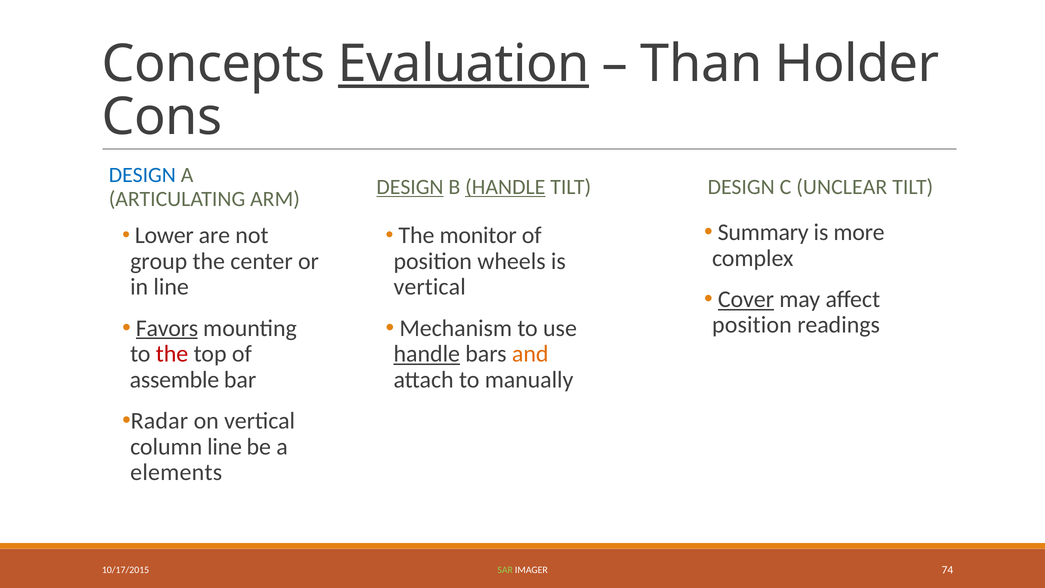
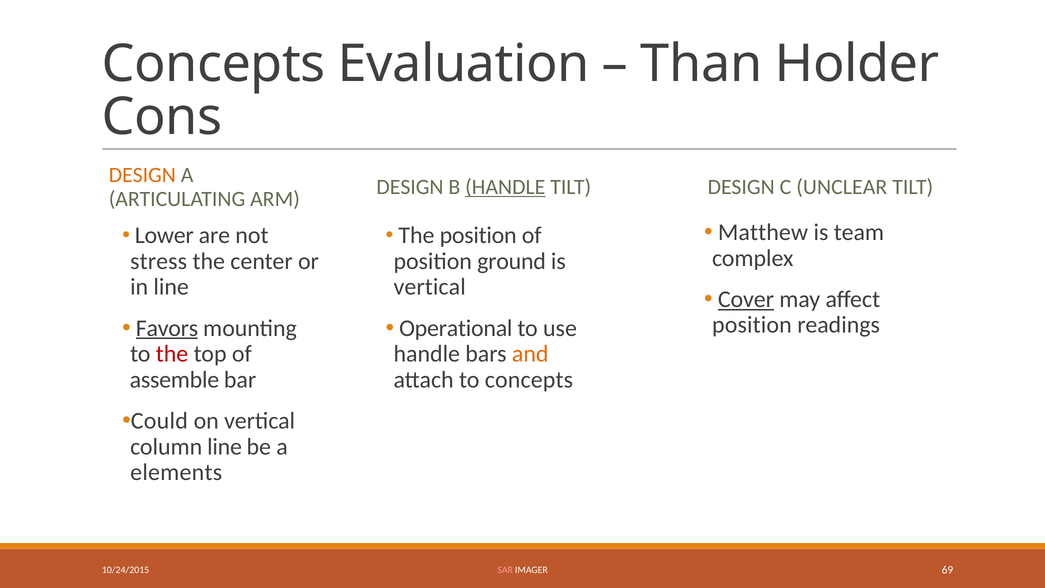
Evaluation underline: present -> none (464, 64)
DESIGN colour: blue -> orange (142, 175)
DESIGN underline: present -> none (410, 187)
Summary: Summary -> Matthew (763, 232)
more: more -> team (859, 232)
The monitor: monitor -> position (478, 235)
group: group -> stress (159, 261)
wheels: wheels -> ground (512, 261)
Mechanism: Mechanism -> Operational (456, 328)
handle underline: present -> none (427, 354)
to manually: manually -> concepts (529, 380)
Radar: Radar -> Could (159, 421)
10/17/2015: 10/17/2015 -> 10/24/2015 (126, 570)
SAR colour: light green -> pink (505, 570)
74: 74 -> 69 (947, 570)
